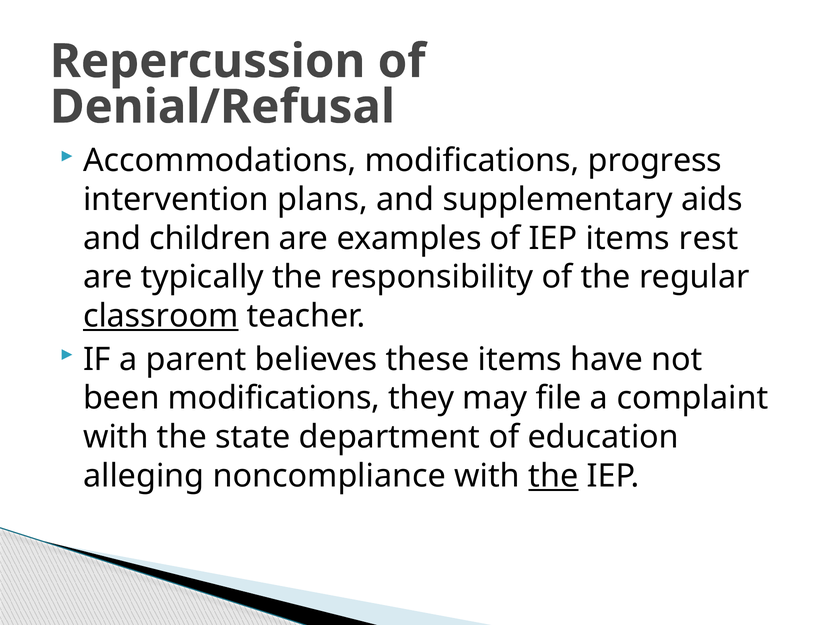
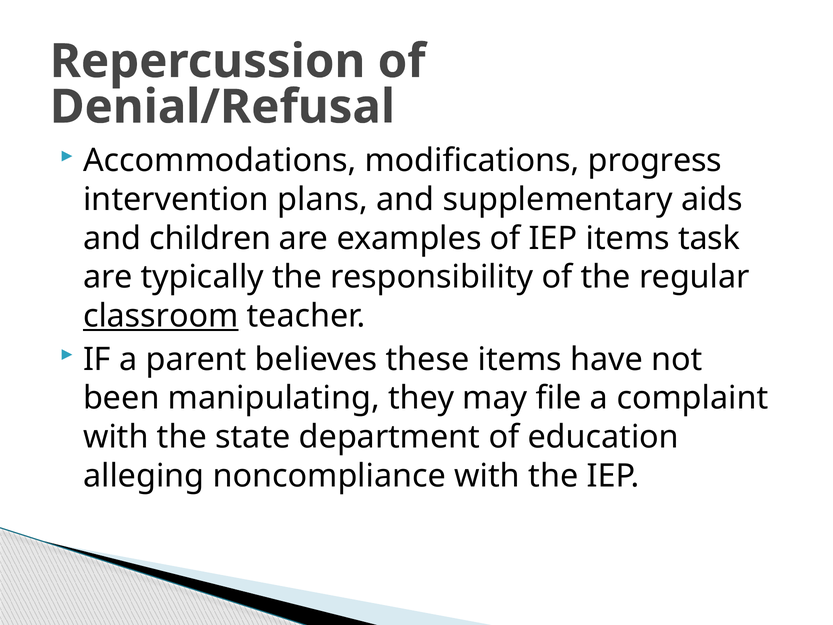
rest: rest -> task (709, 238)
been modifications: modifications -> manipulating (274, 398)
the underline: present -> none (553, 476)
